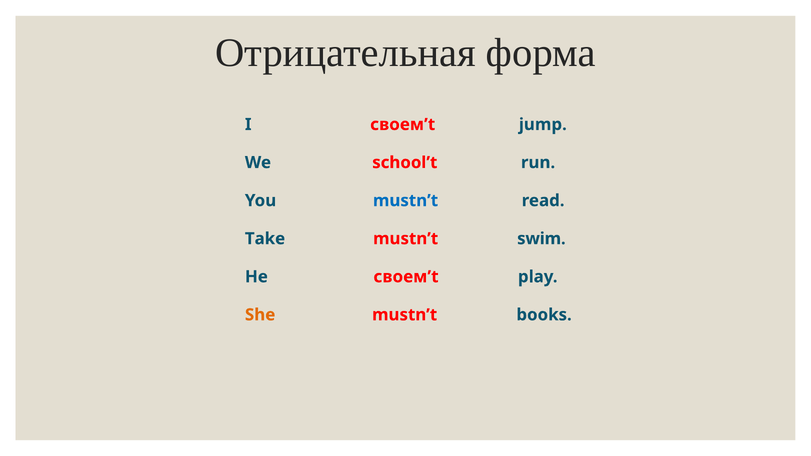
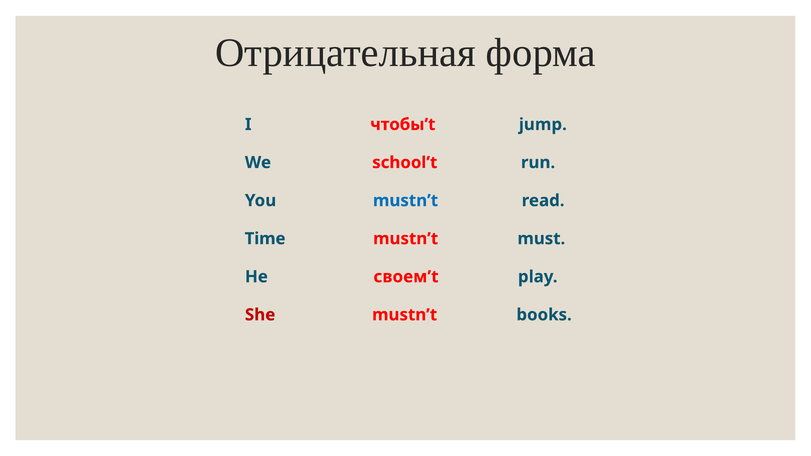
I своем’t: своем’t -> чтобы’t (403, 125)
Take: Take -> Time (265, 239)
swim: swim -> must (541, 239)
She colour: orange -> red (260, 315)
